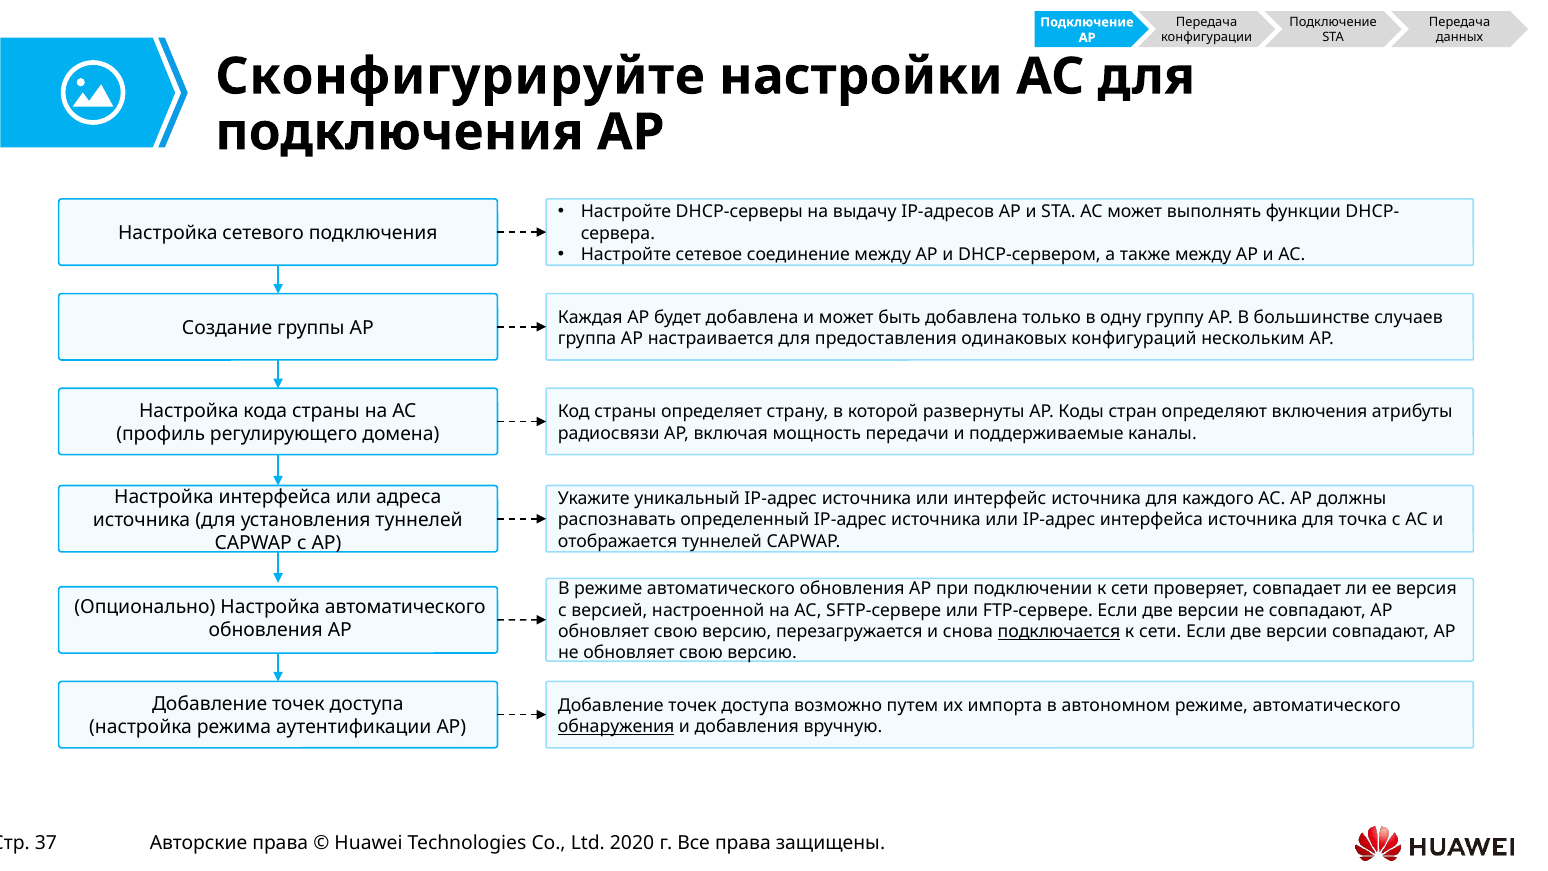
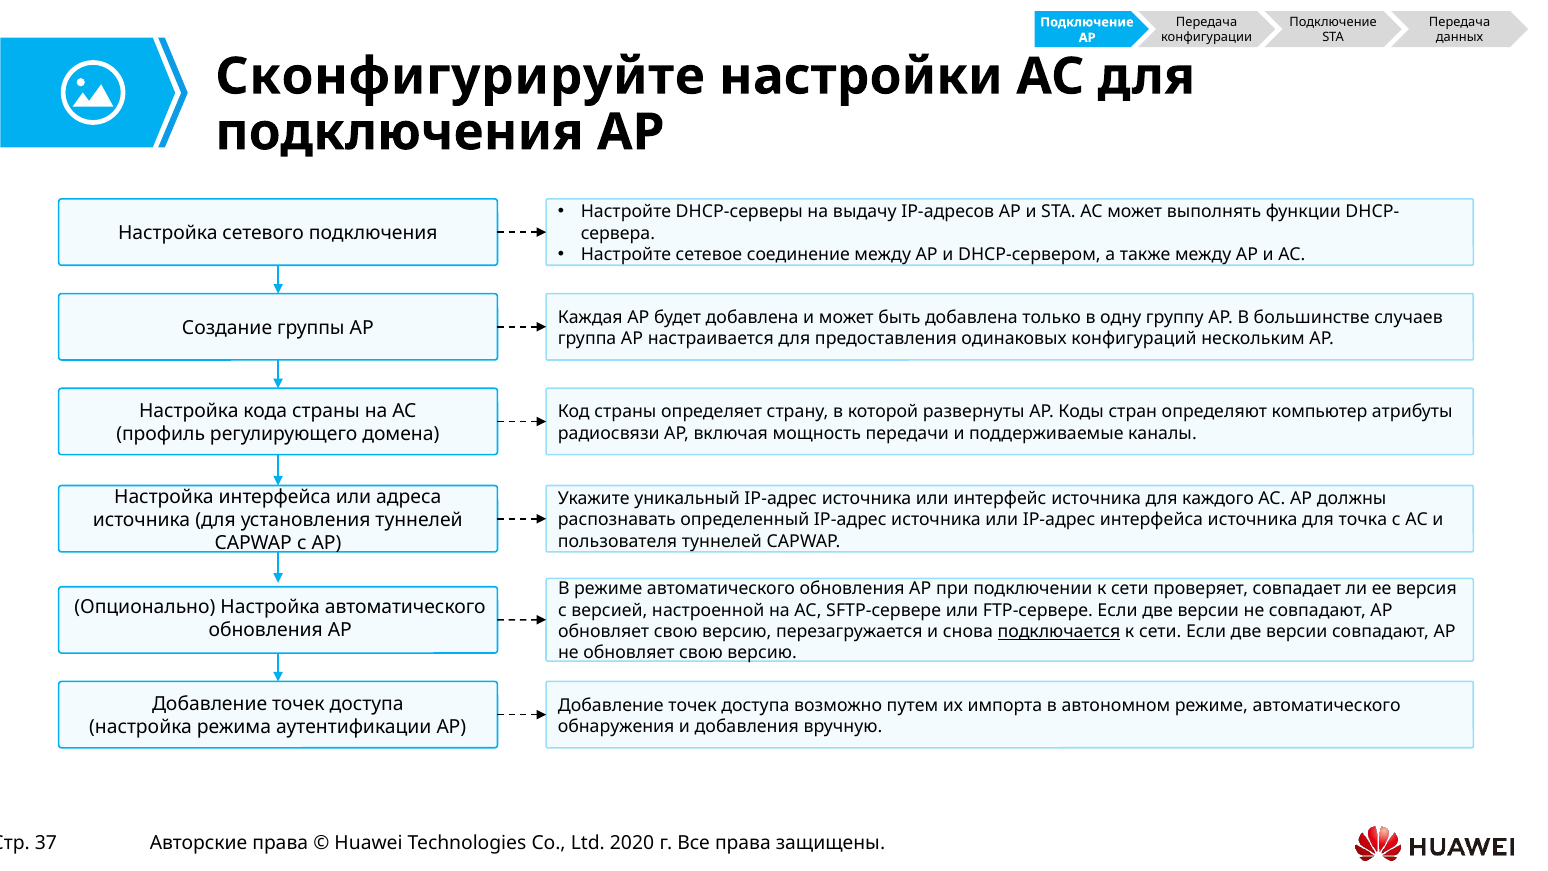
включения: включения -> компьютер (1320, 412)
отображается: отображается -> пользователя (618, 541)
обнаружения underline: present -> none (616, 726)
